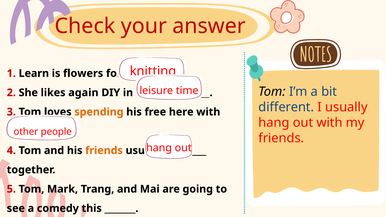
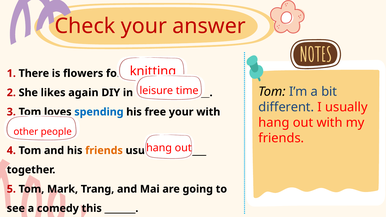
Learn: Learn -> There (34, 73)
spending colour: orange -> blue (99, 112)
free here: here -> your (181, 112)
